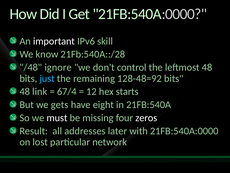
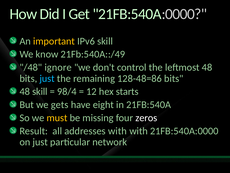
important colour: white -> yellow (54, 41)
21Fb:540A::/28: 21Fb:540A::/28 -> 21Fb:540A::/49 (93, 54)
128-48=92: 128-48=92 -> 128-48=86 (140, 78)
48 link: link -> skill (40, 91)
67/4: 67/4 -> 98/4 (67, 91)
must colour: white -> yellow (57, 118)
addresses later: later -> with (117, 131)
on lost: lost -> just (40, 142)
